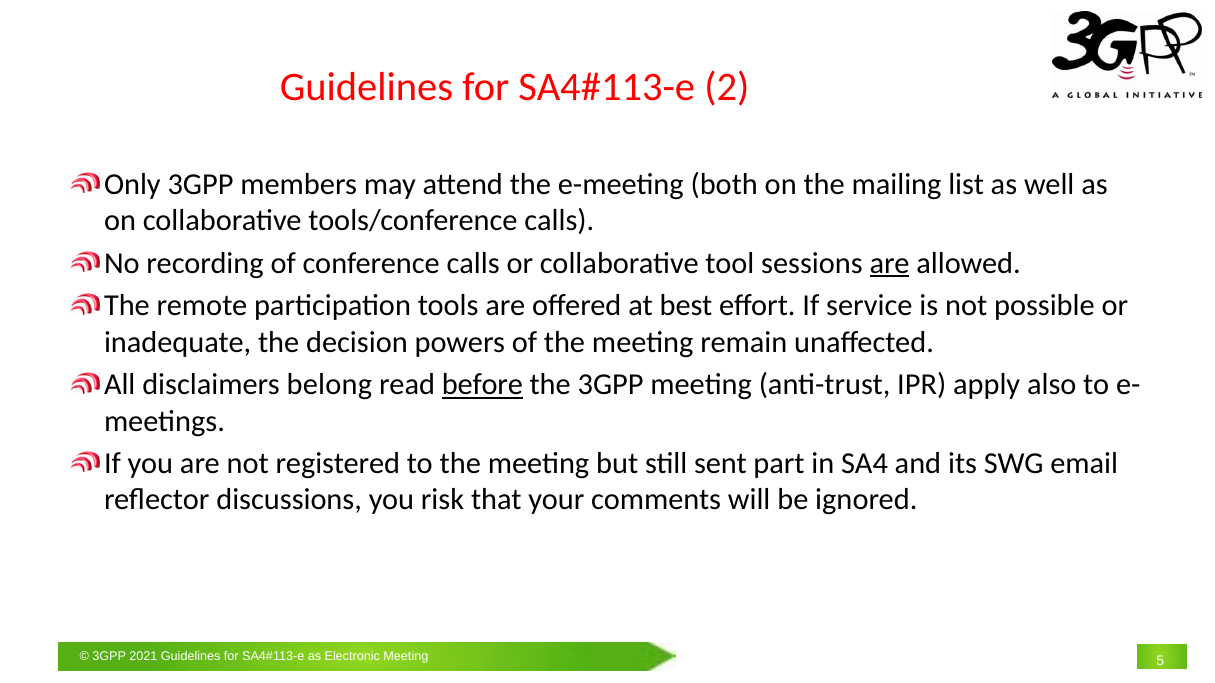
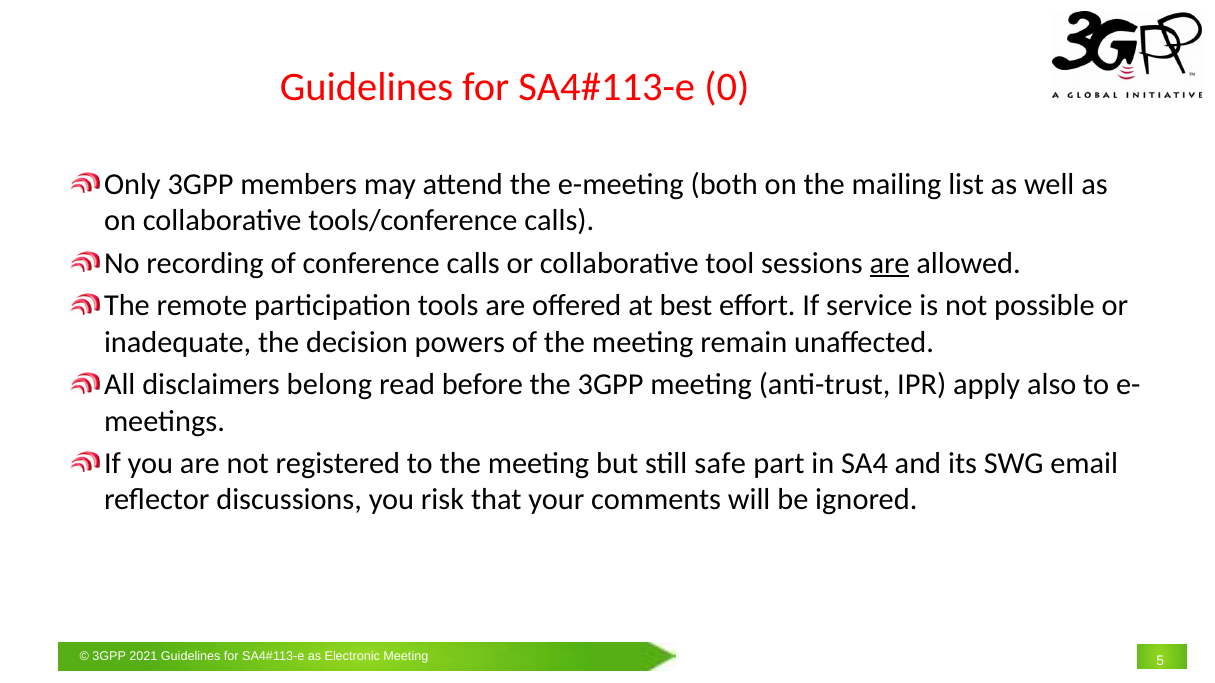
2: 2 -> 0 (727, 87)
before underline: present -> none (482, 385)
sent: sent -> safe (720, 464)
